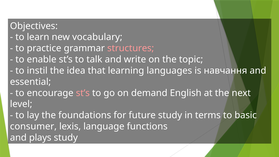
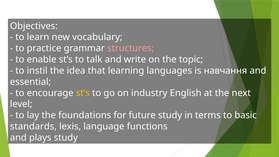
st’s colour: pink -> yellow (83, 93)
demand: demand -> industry (149, 93)
consumer: consumer -> standards (33, 126)
